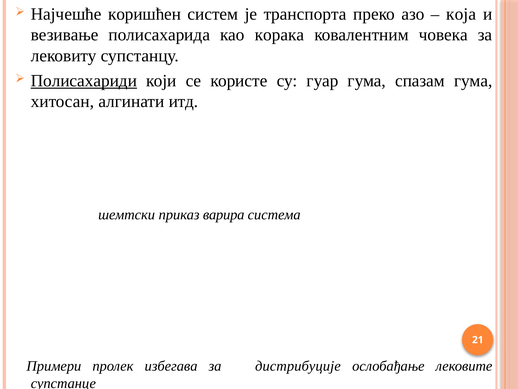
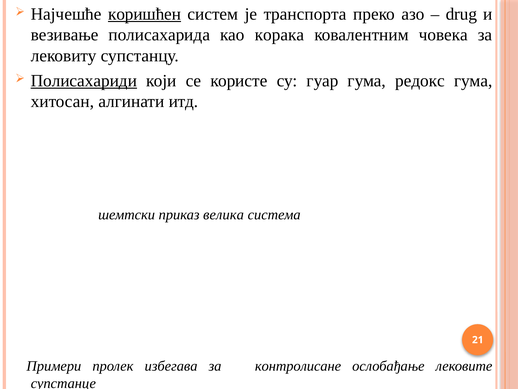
коришћен underline: none -> present (145, 14)
која: која -> drug (461, 14)
спазам: спазам -> редокс (420, 81)
варира: варира -> велика (224, 214)
дистрибуције: дистрибуције -> контролисане (298, 365)
